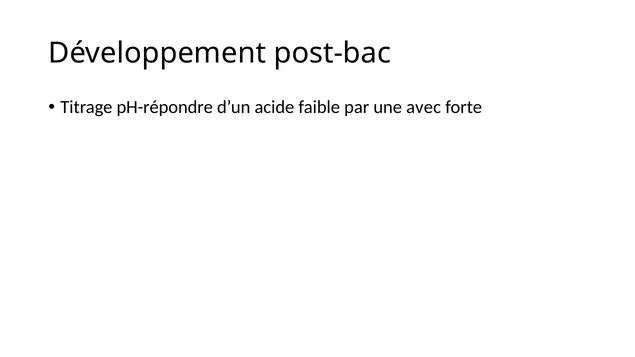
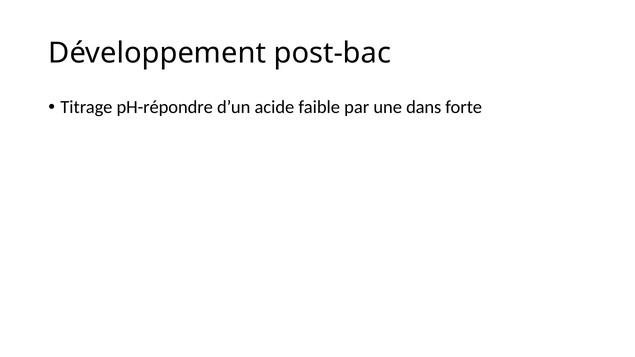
avec: avec -> dans (424, 107)
